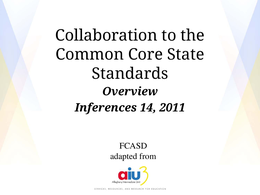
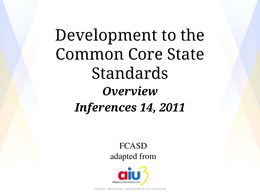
Collaboration: Collaboration -> Development (106, 35)
